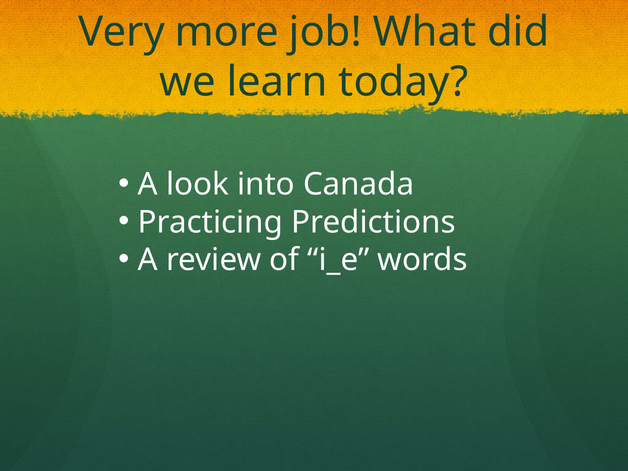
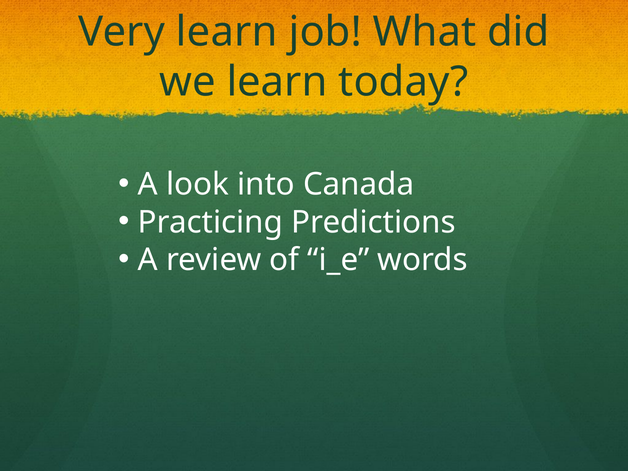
Very more: more -> learn (227, 32)
